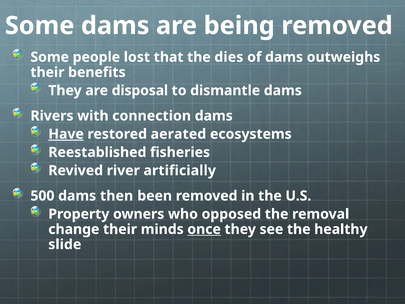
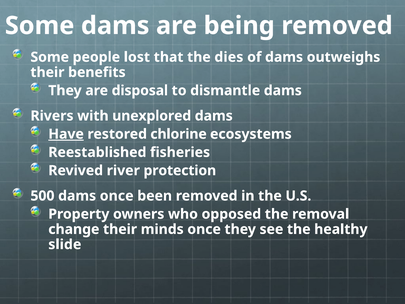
connection: connection -> unexplored (152, 116)
aerated: aerated -> chlorine (179, 134)
artificially: artificially -> protection (180, 170)
dams then: then -> once (117, 196)
once underline: present -> none (204, 229)
